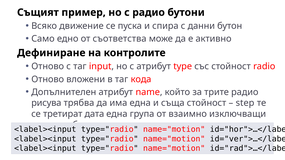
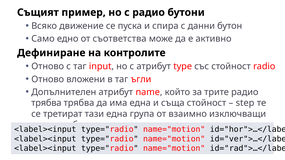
кода: кода -> ъгли (141, 79)
рисува: рисува -> трябва (46, 103)
дата: дата -> тази (94, 114)
